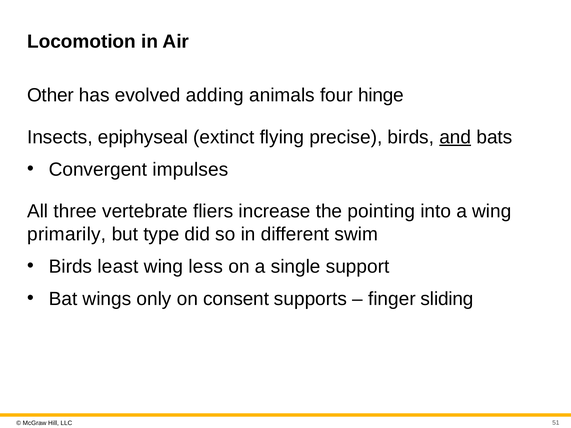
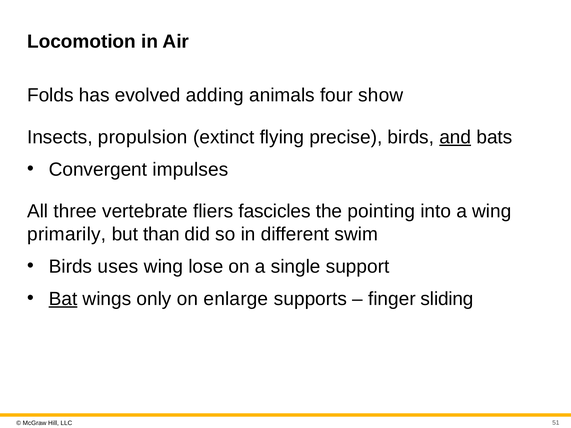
Other: Other -> Folds (50, 95)
hinge: hinge -> show (381, 95)
epiphyseal: epiphyseal -> propulsion (143, 137)
increase: increase -> fascicles (275, 211)
type: type -> than (161, 234)
least: least -> uses (118, 267)
less: less -> lose (206, 267)
Bat underline: none -> present (63, 299)
consent: consent -> enlarge (236, 299)
